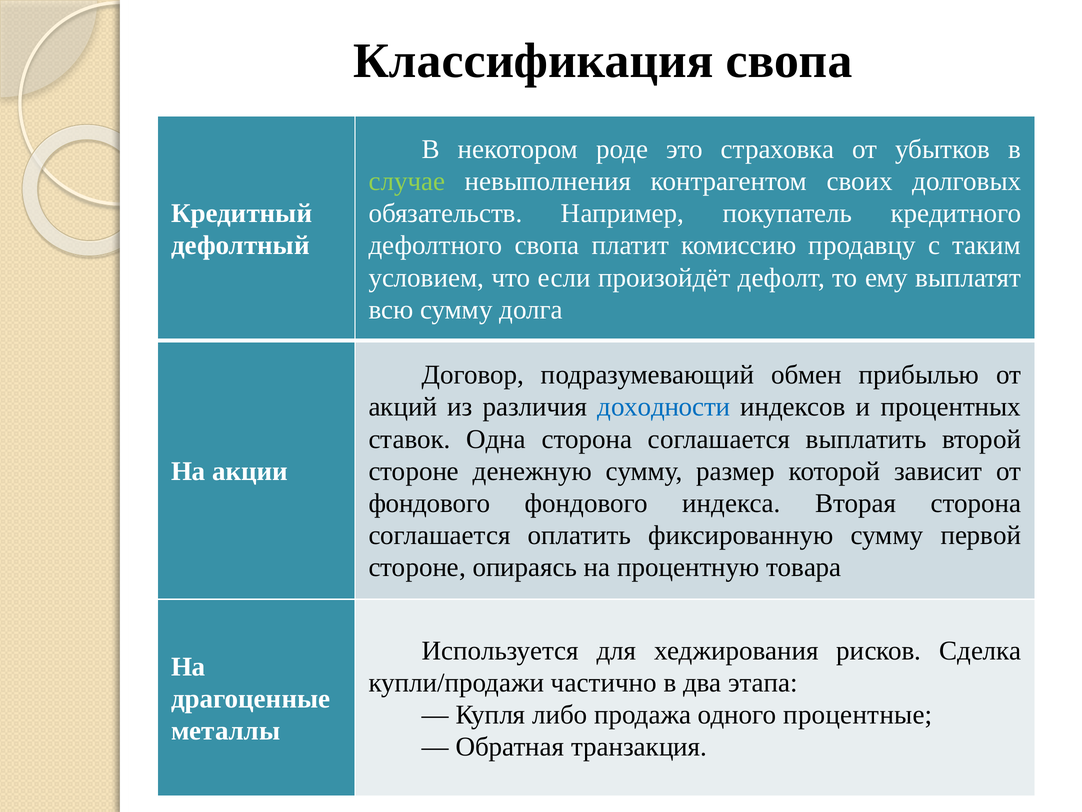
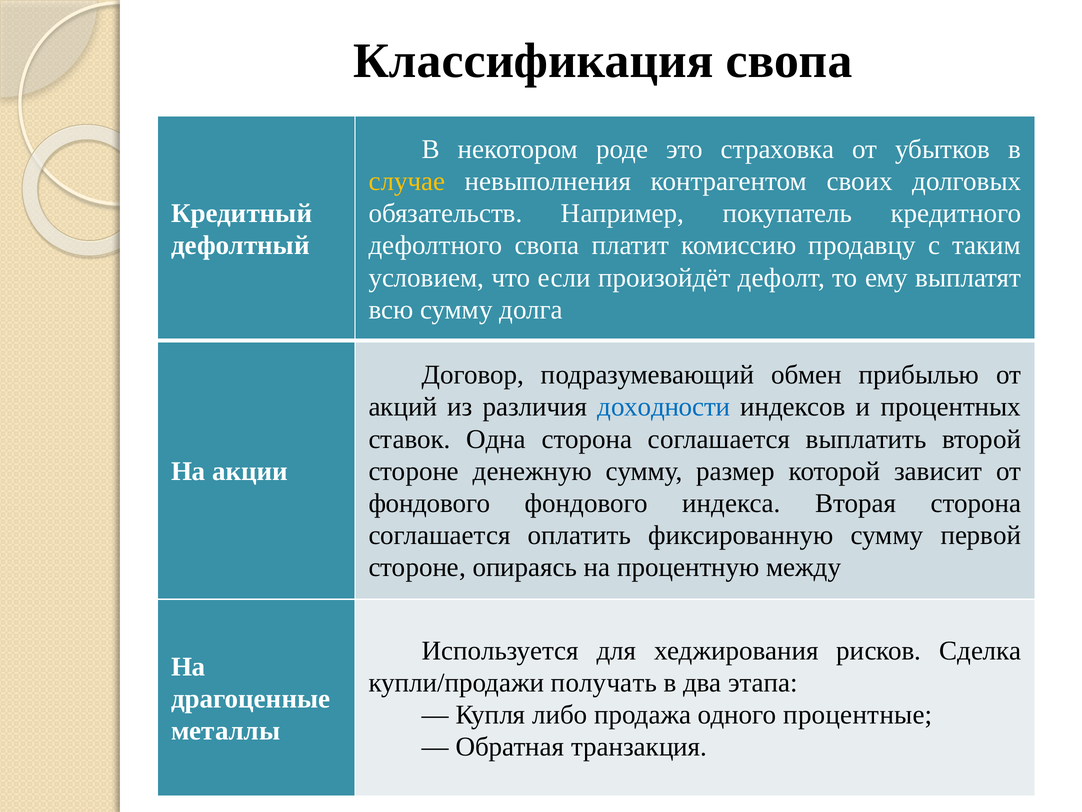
случае colour: light green -> yellow (407, 181)
товара: товара -> между (804, 567)
частично: частично -> получать (604, 683)
